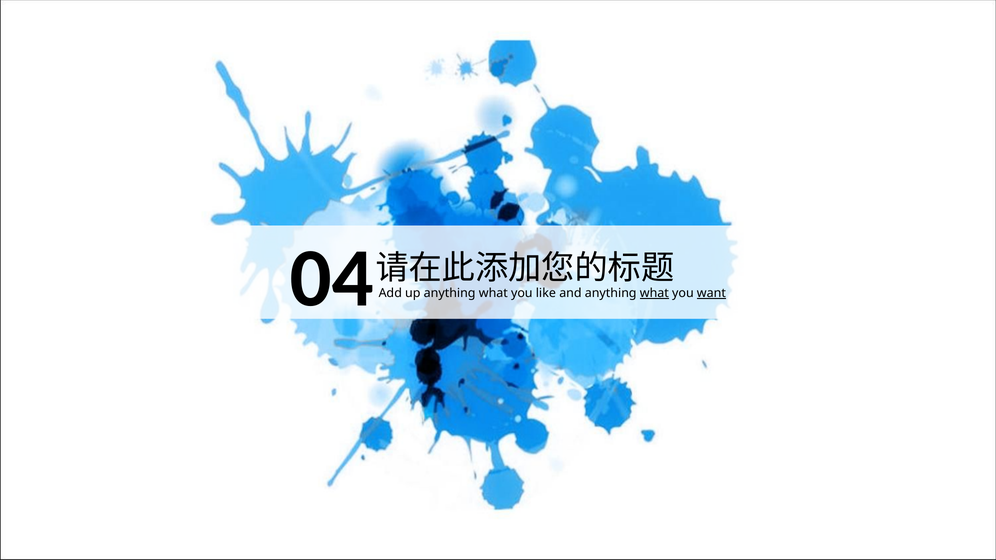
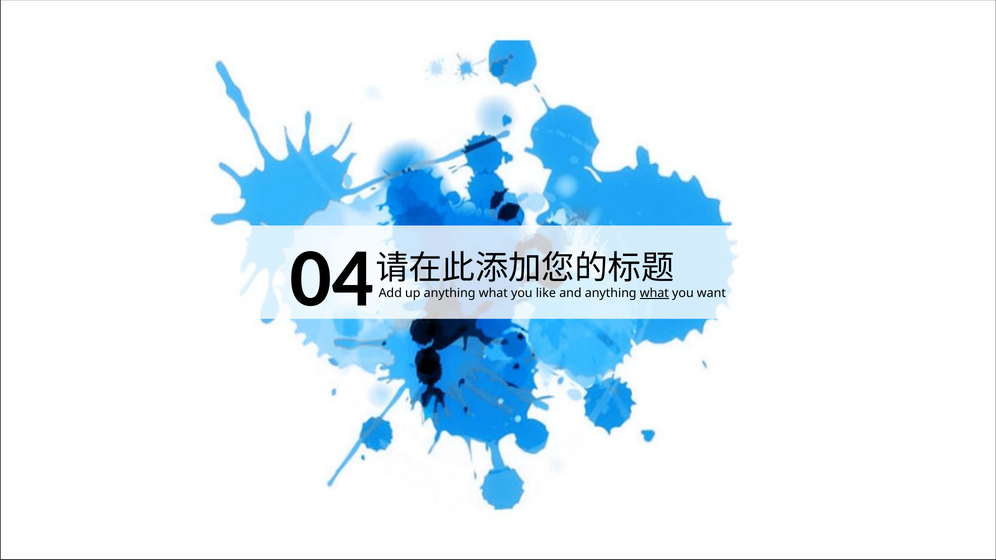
want underline: present -> none (711, 293)
